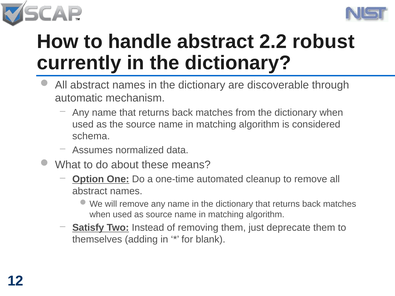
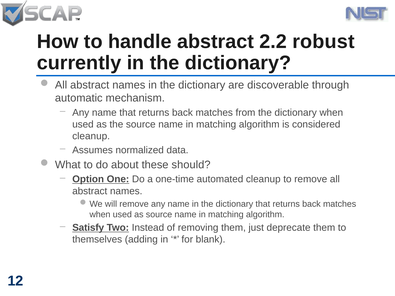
schema: schema -> cleanup (91, 136)
means: means -> should (191, 165)
